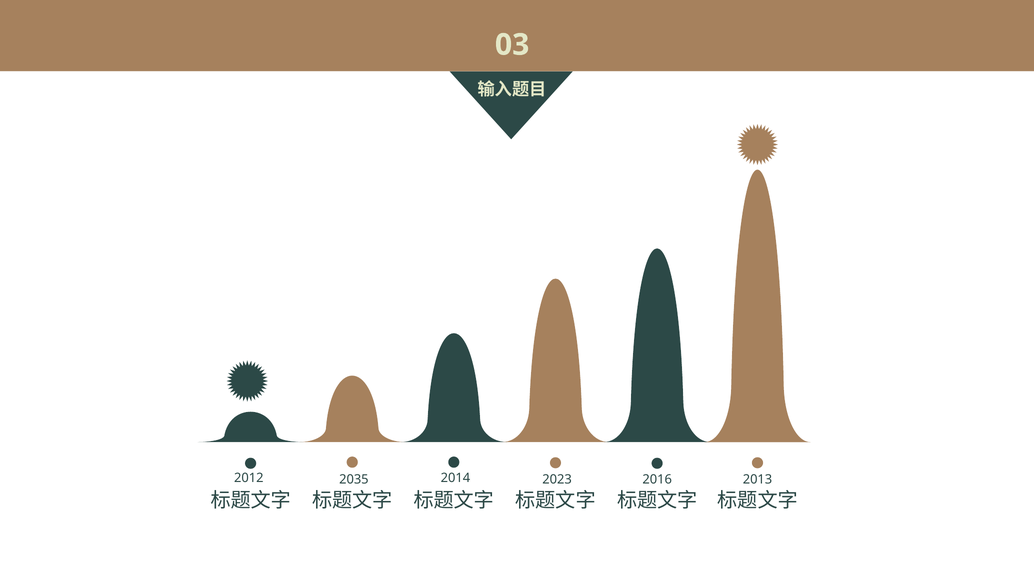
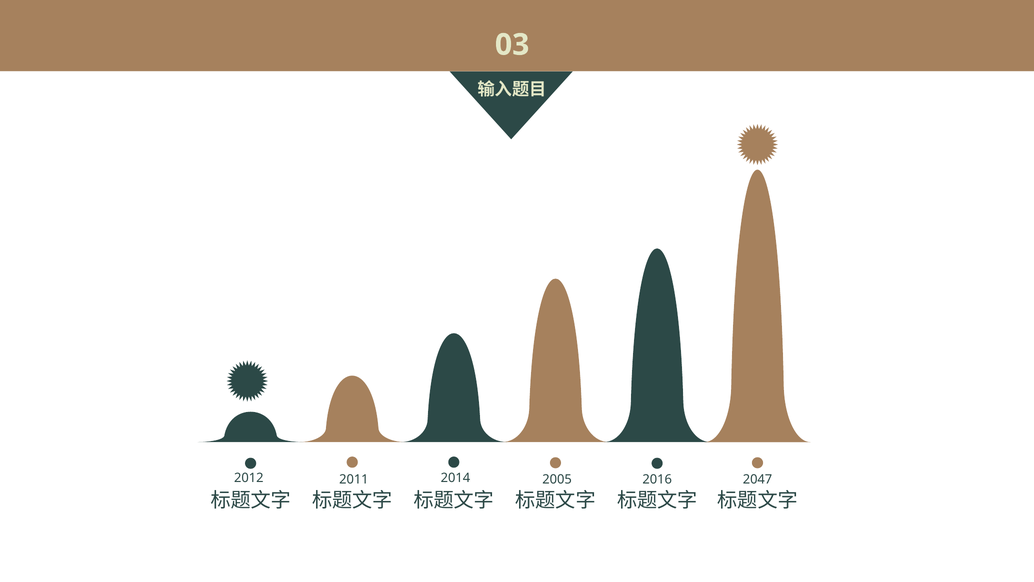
2035: 2035 -> 2011 (354, 479)
2023: 2023 -> 2005 (557, 479)
2013: 2013 -> 2047 (758, 479)
